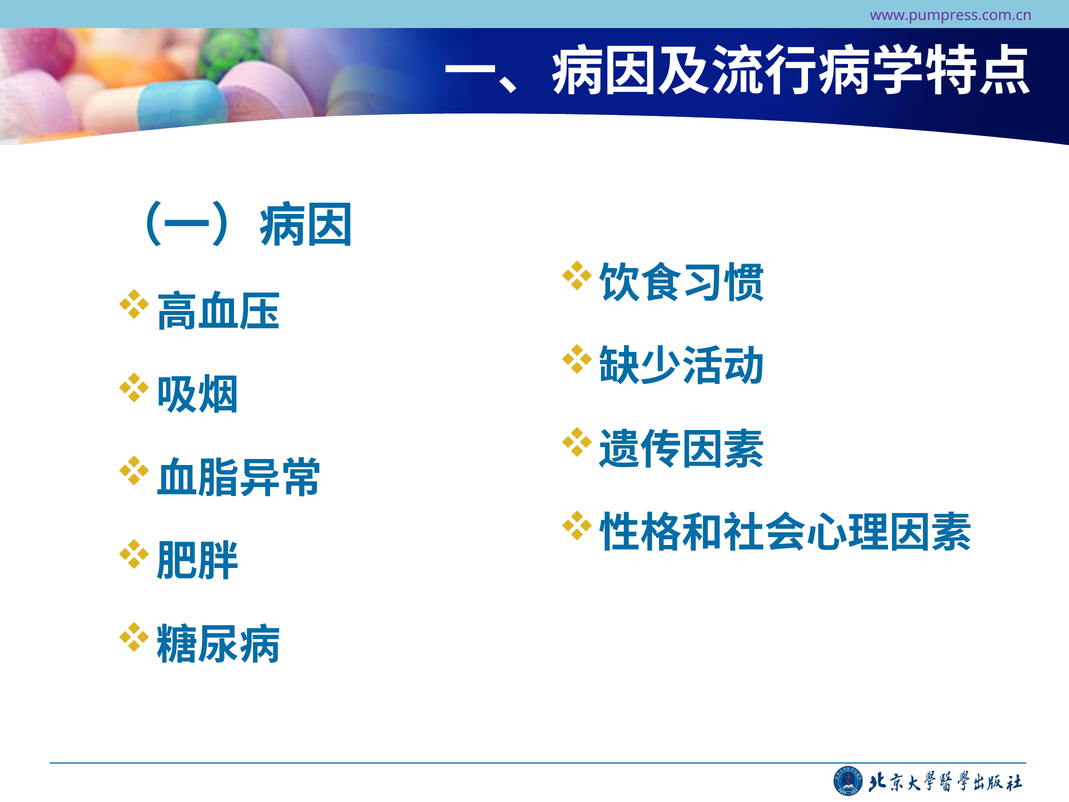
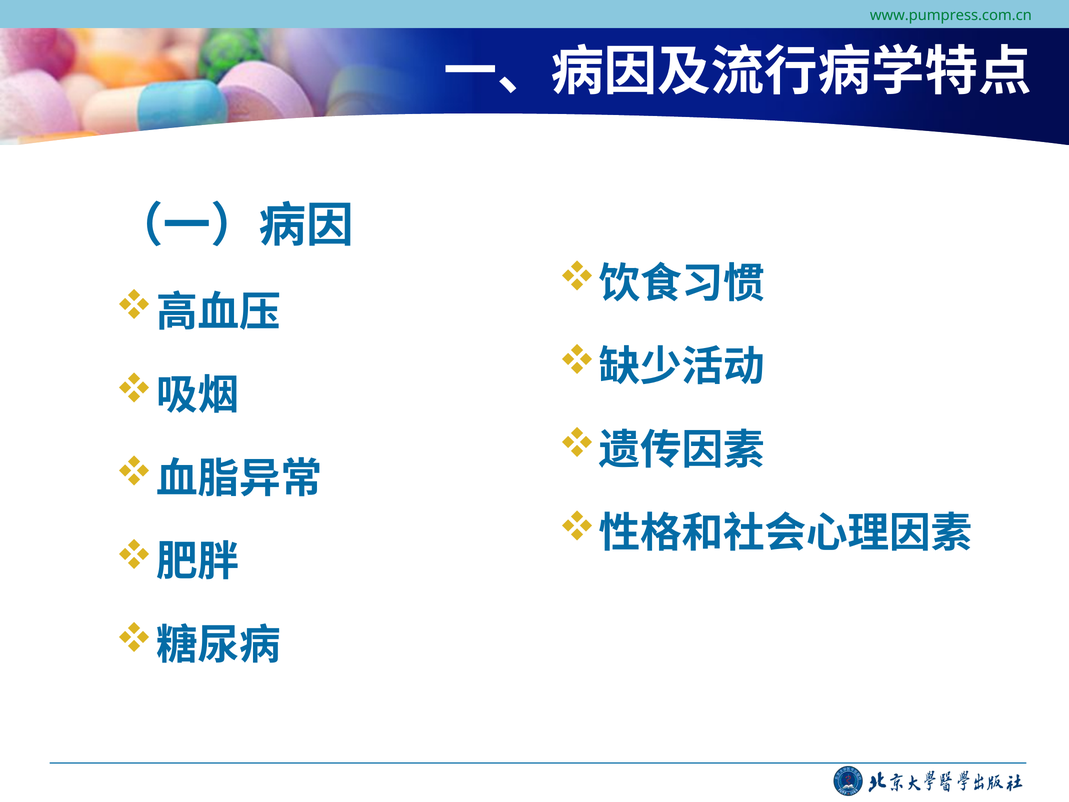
www.pumpress.com.cn colour: purple -> green (951, 15)
